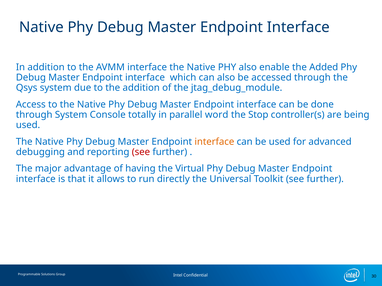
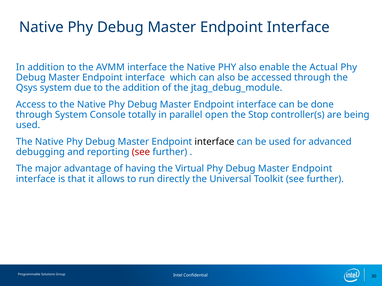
Added: Added -> Actual (324, 67)
word: word -> open (217, 115)
interface colour: orange -> black (214, 142)
